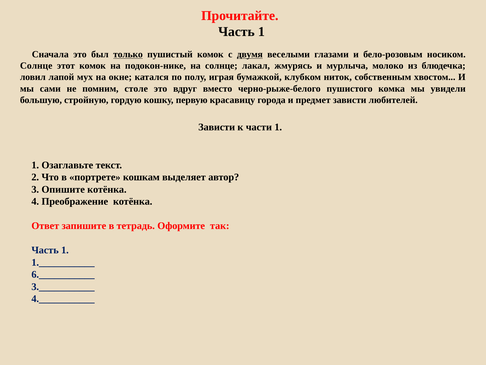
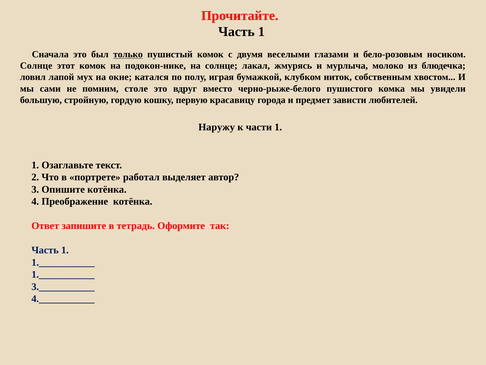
двумя underline: present -> none (250, 54)
Зависти: Зависти -> Наружу (217, 127)
кошкам: кошкам -> работал (141, 177)
6.___________: 6.___________ -> 1.___________ (63, 274)
